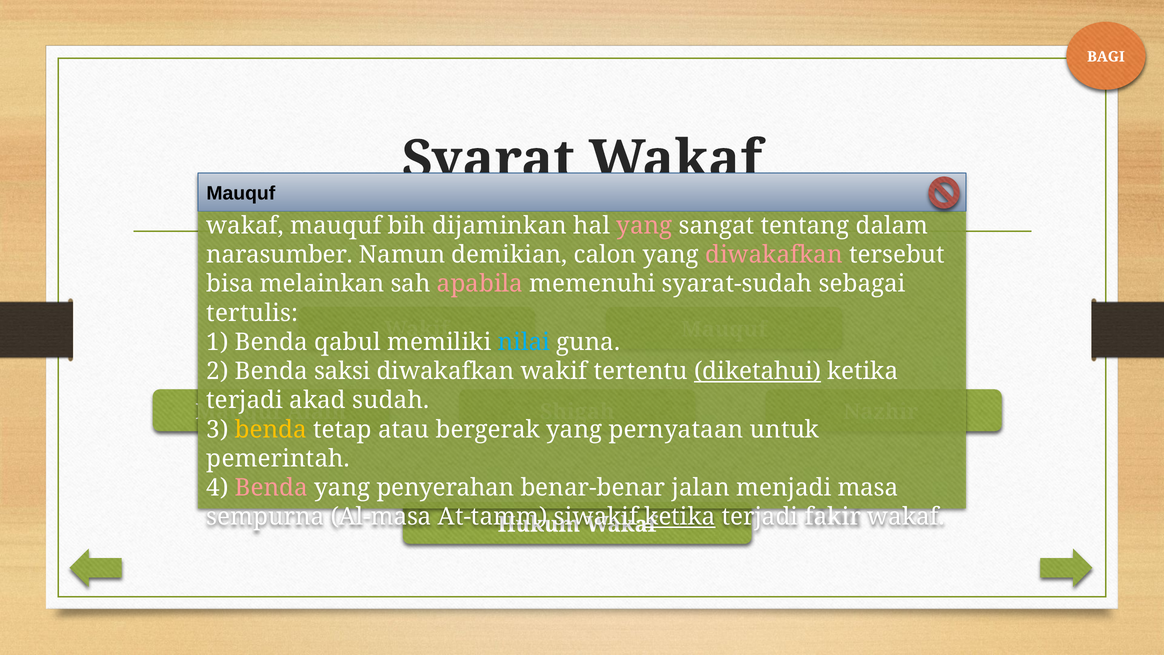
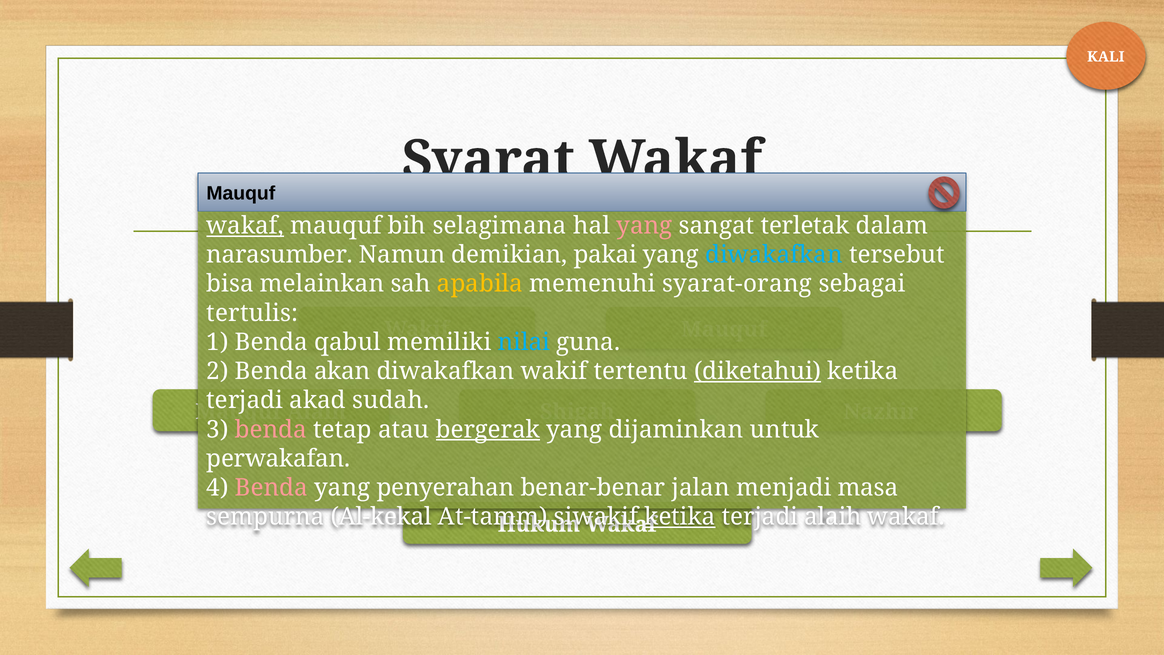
BAGI: BAGI -> KALI (1106, 57)
wakaf underline: none -> present (245, 226)
dijaminkan: dijaminkan -> selagimana (500, 226)
tentang: tentang -> terletak (805, 226)
calon: calon -> pakai (605, 255)
diwakafkan colour: pink -> light blue (774, 255)
apabila colour: pink -> yellow (480, 284)
syarat-sudah: syarat-sudah -> syarat-orang (737, 284)
saksi: saksi -> akan (342, 371)
benda colour: yellow -> pink (271, 429)
bergerak underline: none -> present (488, 429)
pernyataan: pernyataan -> dijaminkan (676, 429)
pemerintah: pemerintah -> perwakafan (278, 458)
Al-masa: Al-masa -> Al-kekal (381, 517)
terjadi fakir: fakir -> alaih (833, 517)
